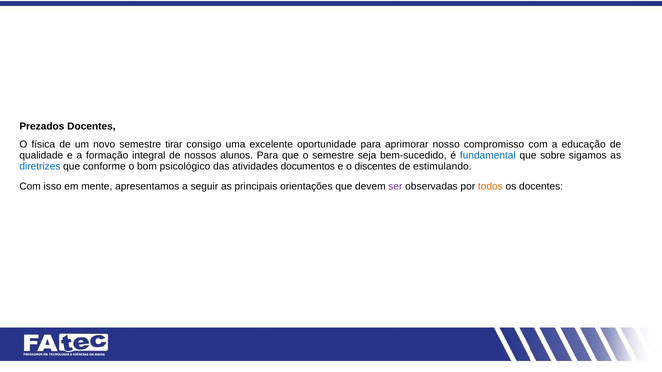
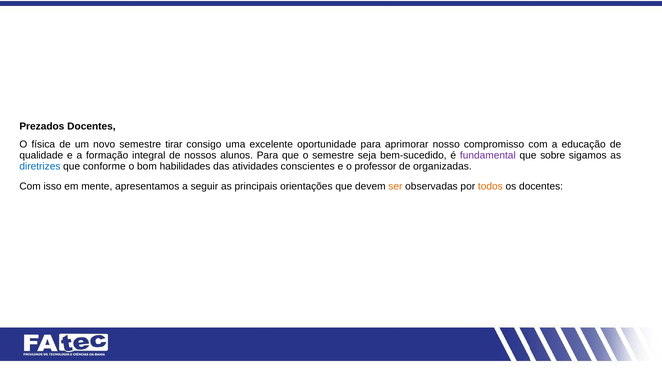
fundamental colour: blue -> purple (488, 156)
psicológico: psicológico -> habilidades (185, 167)
documentos: documentos -> conscientes (308, 167)
discentes: discentes -> professor (375, 167)
estimulando: estimulando -> organizadas (442, 167)
ser colour: purple -> orange (395, 187)
